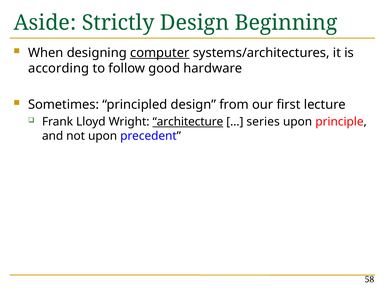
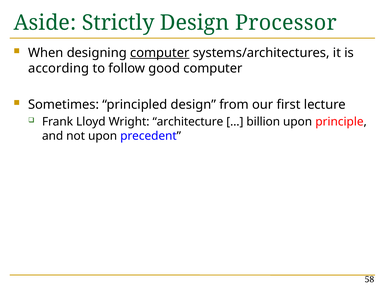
Beginning: Beginning -> Processor (286, 23)
good hardware: hardware -> computer (213, 68)
architecture underline: present -> none (188, 122)
series: series -> billion (263, 122)
